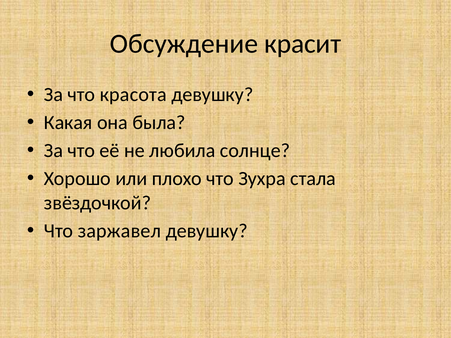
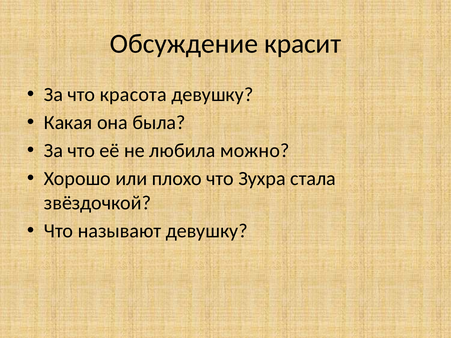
солнце: солнце -> можно (255, 151)
заржавел: заржавел -> называют (119, 231)
